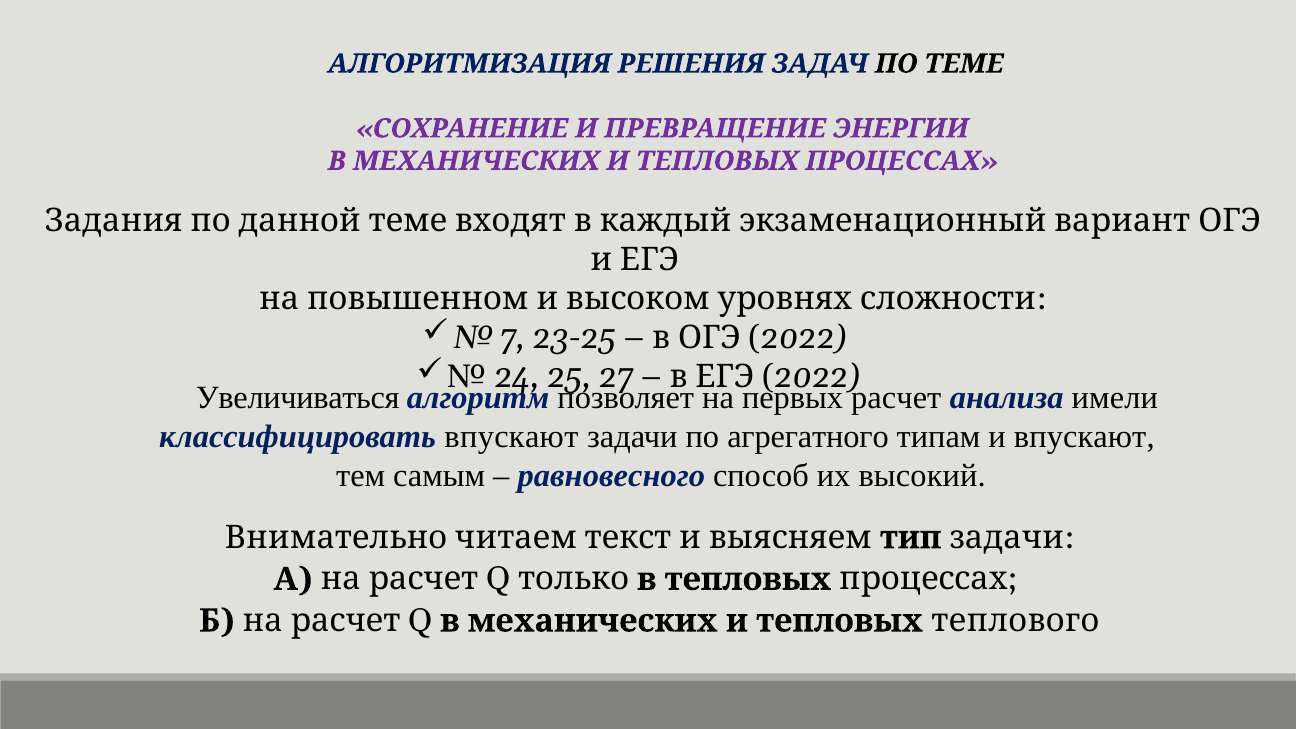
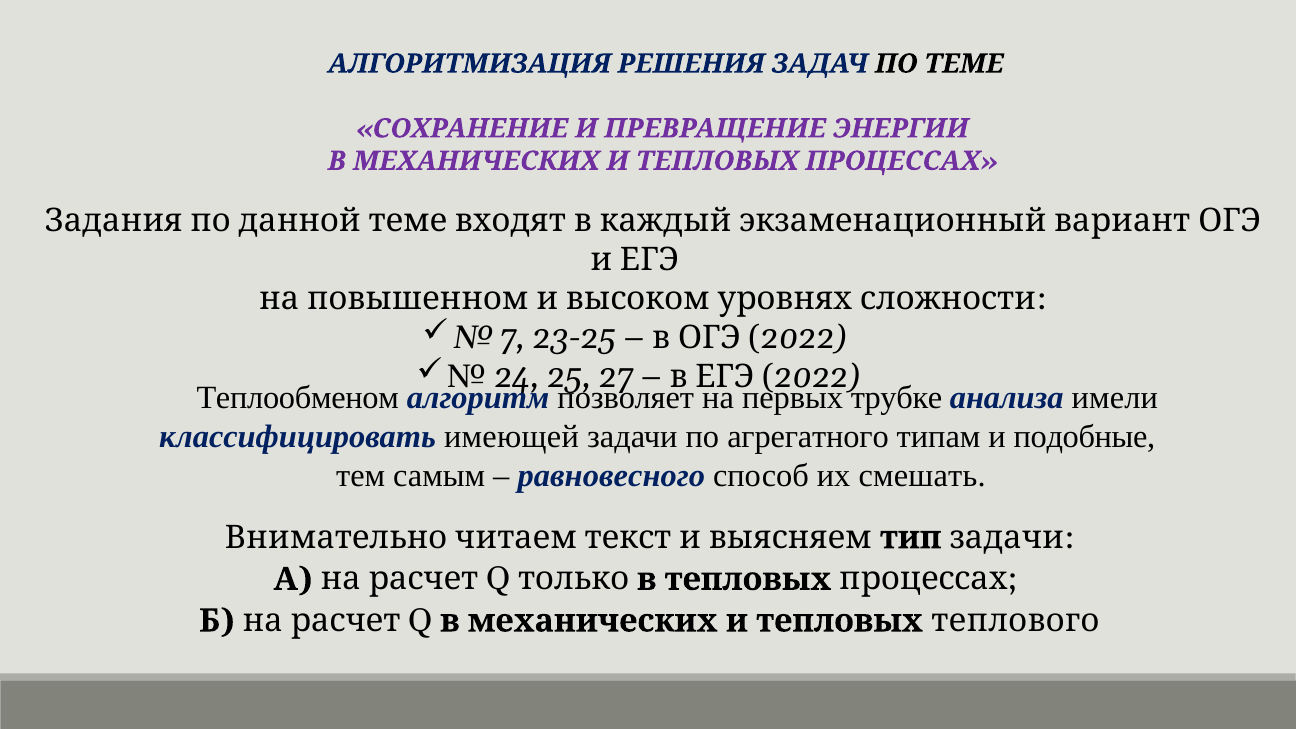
Увеличиваться: Увеличиваться -> Теплообменом (298, 398)
расчет: расчет -> трубке (897, 398)
классифицировать впускают: впускают -> имеющей (511, 437)
и впускают: впускают -> подобные (1084, 437)
высокий: высокий -> смешать (922, 476)
